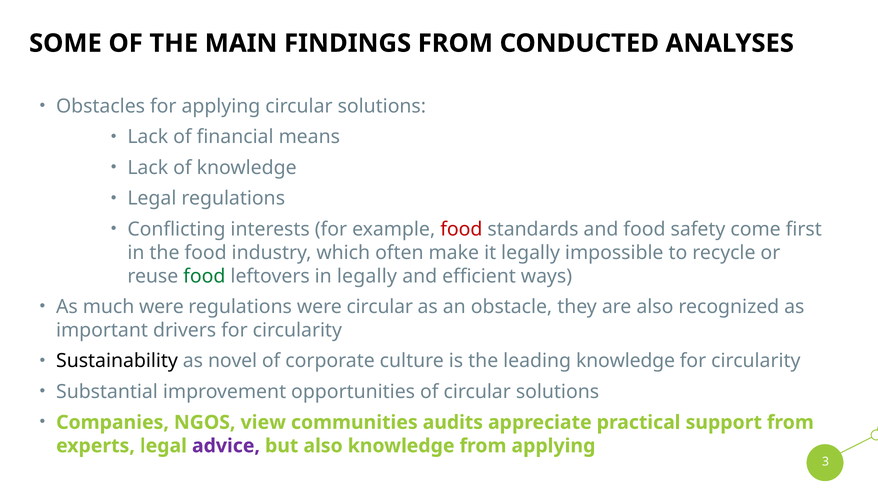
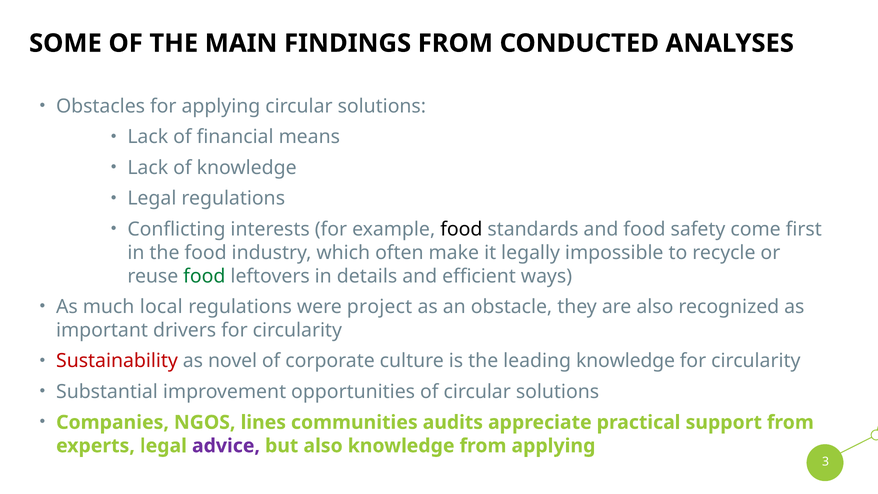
food colour: red -> black (461, 229)
in legally: legally -> details (367, 276)
much were: were -> local (161, 307)
were circular: circular -> project (380, 307)
Sustainability colour: black -> red (117, 361)
view: view -> lines (263, 422)
